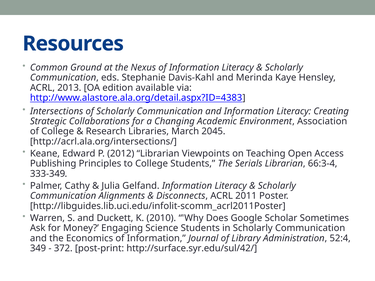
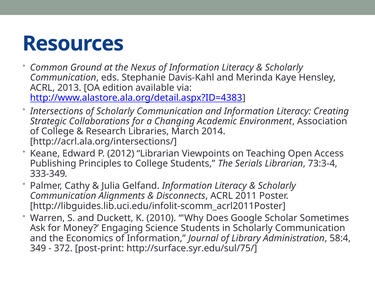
2045: 2045 -> 2014 (213, 132)
66:3-4: 66:3-4 -> 73:3-4 (323, 164)
52:4: 52:4 -> 58:4 (340, 238)
http://surface.syr.edu/sul/42/: http://surface.syr.edu/sul/42/ -> http://surface.syr.edu/sul/75/ (192, 249)
